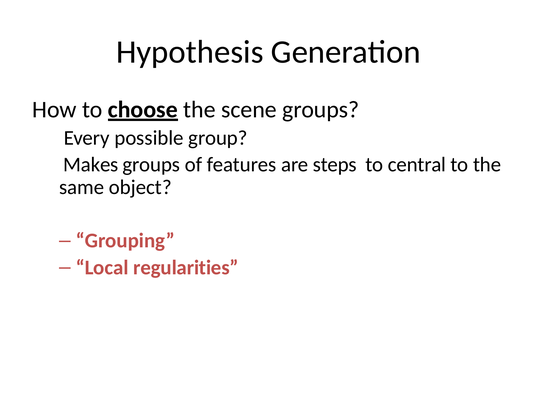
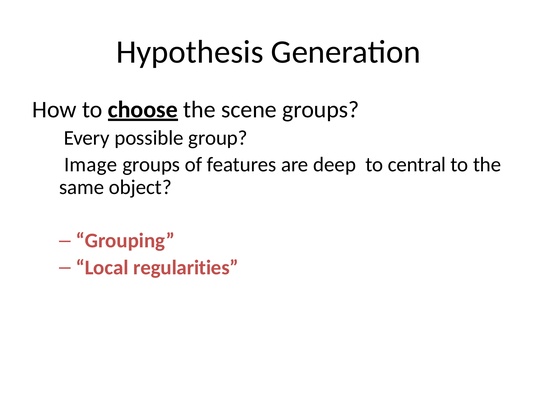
Makes: Makes -> Image (91, 165)
steps: steps -> deep (335, 165)
